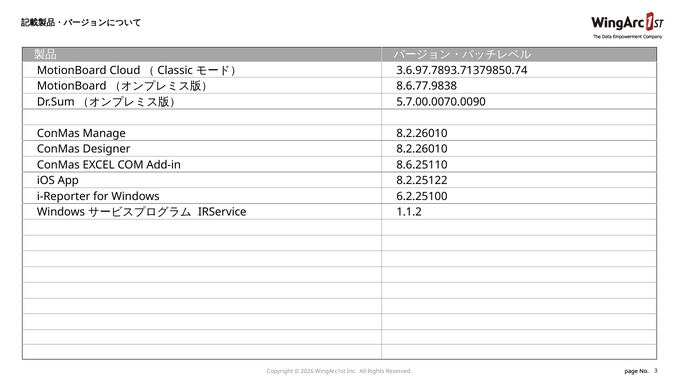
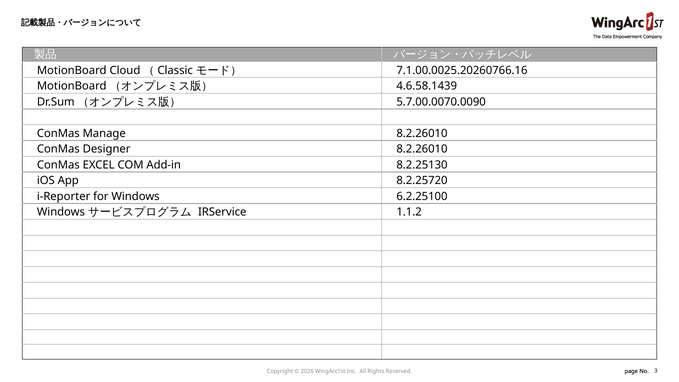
3.6.97.7893.71379850.74: 3.6.97.7893.71379850.74 -> 7.1.00.0025.20260766.16 (462, 70)
8.6.77.9838: 8.6.77.9838 -> 4.6.58.1439 (427, 86)
8.6.25110: 8.6.25110 -> 8.2.25130 (422, 165)
8.2.25122: 8.2.25122 -> 8.2.25720 (422, 181)
